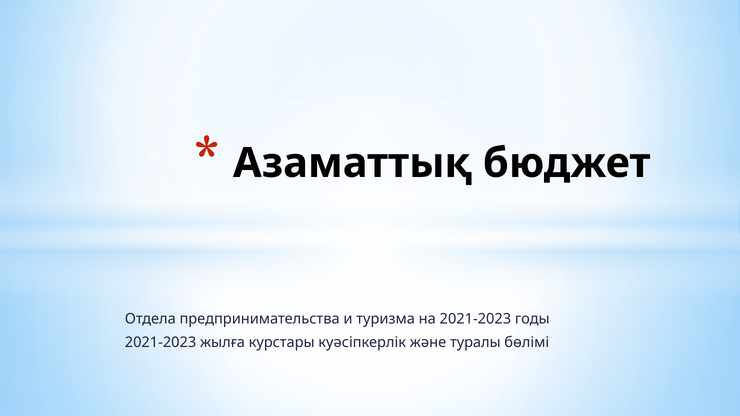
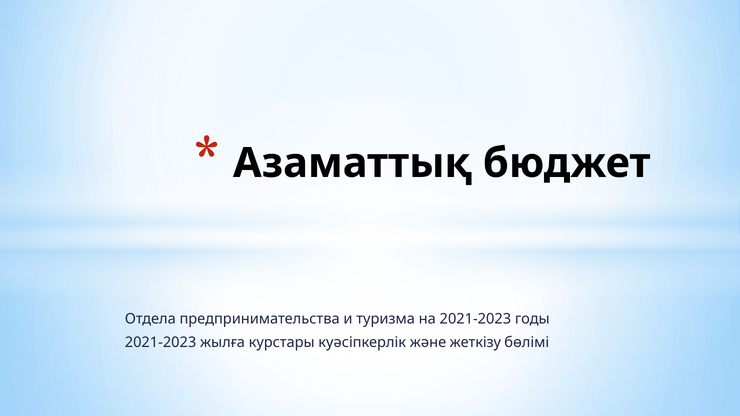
туралы: туралы -> жеткізу (475, 343)
